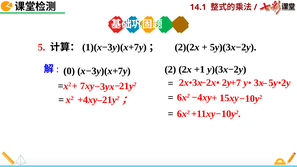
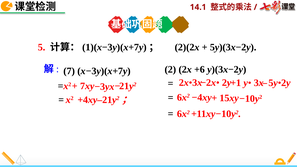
0: 0 -> 7 (69, 71)
+1: +1 -> +6 (199, 69)
+7: +7 -> +1 (236, 83)
